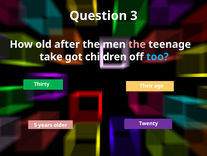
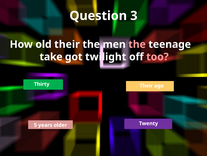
old after: after -> their (67, 44)
children: children -> twilight (106, 57)
too colour: light blue -> pink (157, 57)
